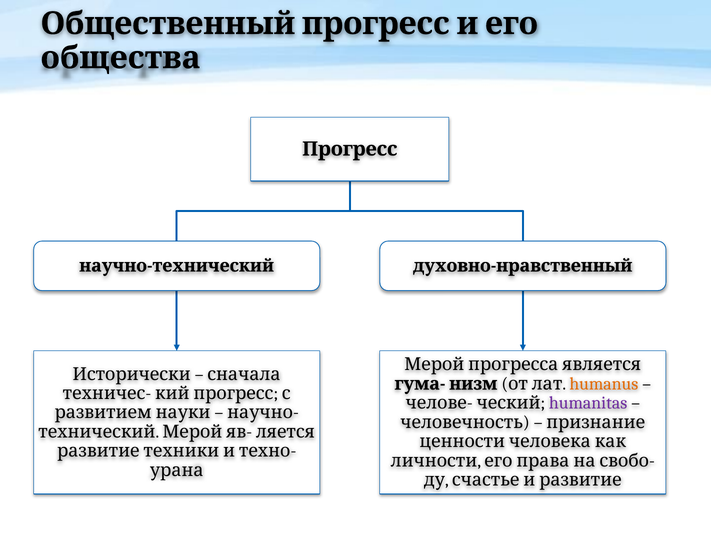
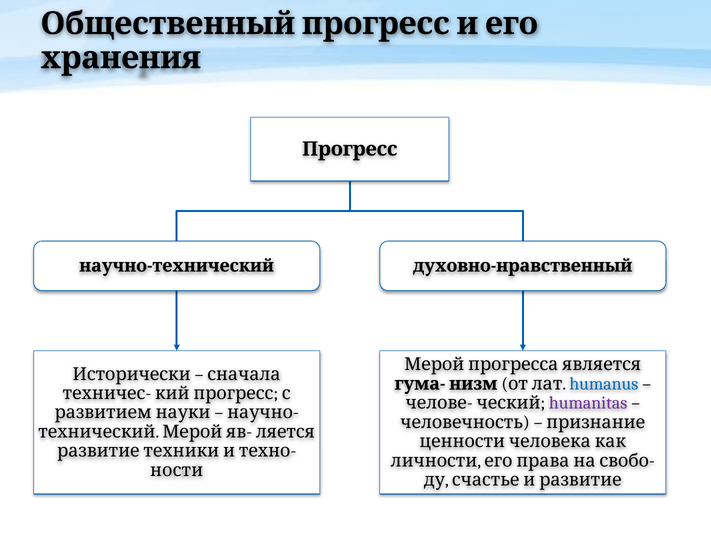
общества: общества -> хранения (121, 58)
humanus colour: orange -> blue (604, 383)
урана: урана -> ности (177, 470)
